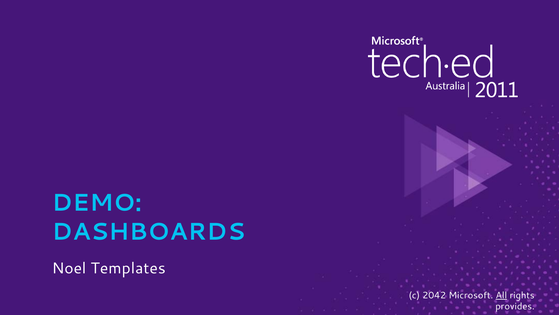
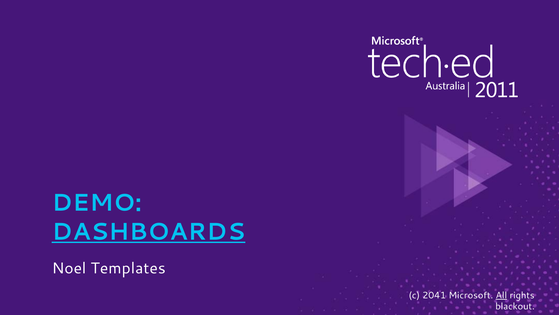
DASHBOARDS underline: none -> present (149, 231)
2042: 2042 -> 2041 (434, 295)
provides: provides -> blackout (515, 306)
